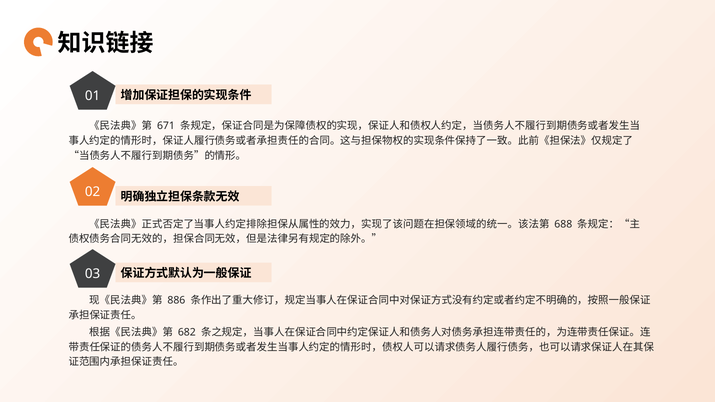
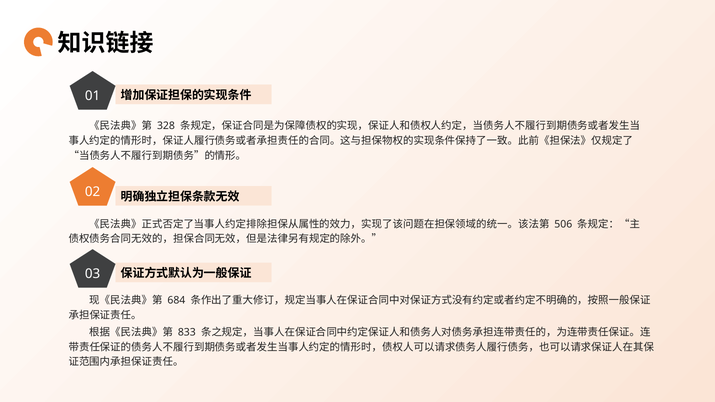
671: 671 -> 328 (166, 126)
688: 688 -> 506 (563, 224)
886: 886 -> 684 (176, 300)
682: 682 -> 833 (187, 332)
